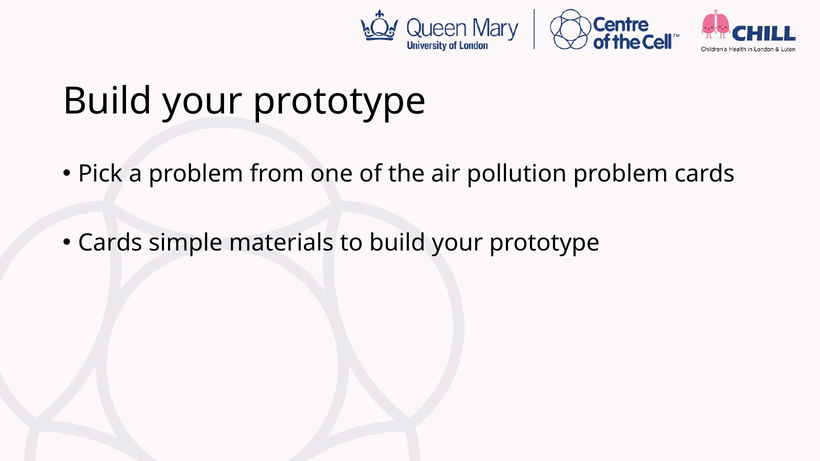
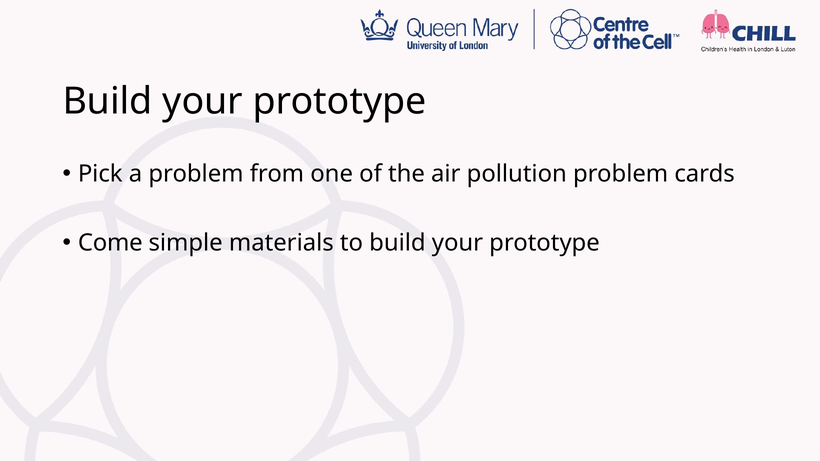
Cards: Cards -> Come (110, 243)
